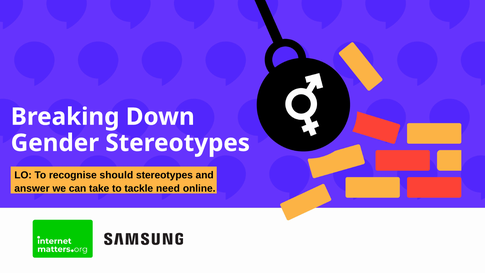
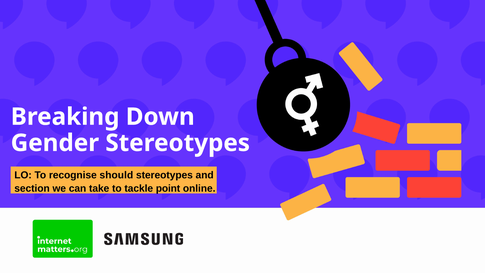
answer: answer -> section (32, 188)
need: need -> point (168, 188)
